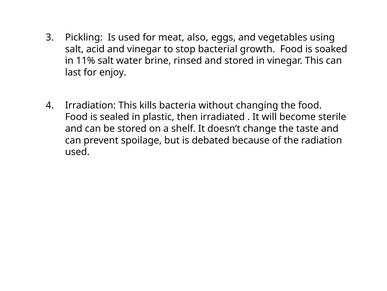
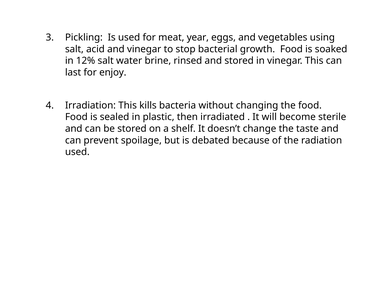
also: also -> year (198, 37)
11%: 11% -> 12% (86, 61)
